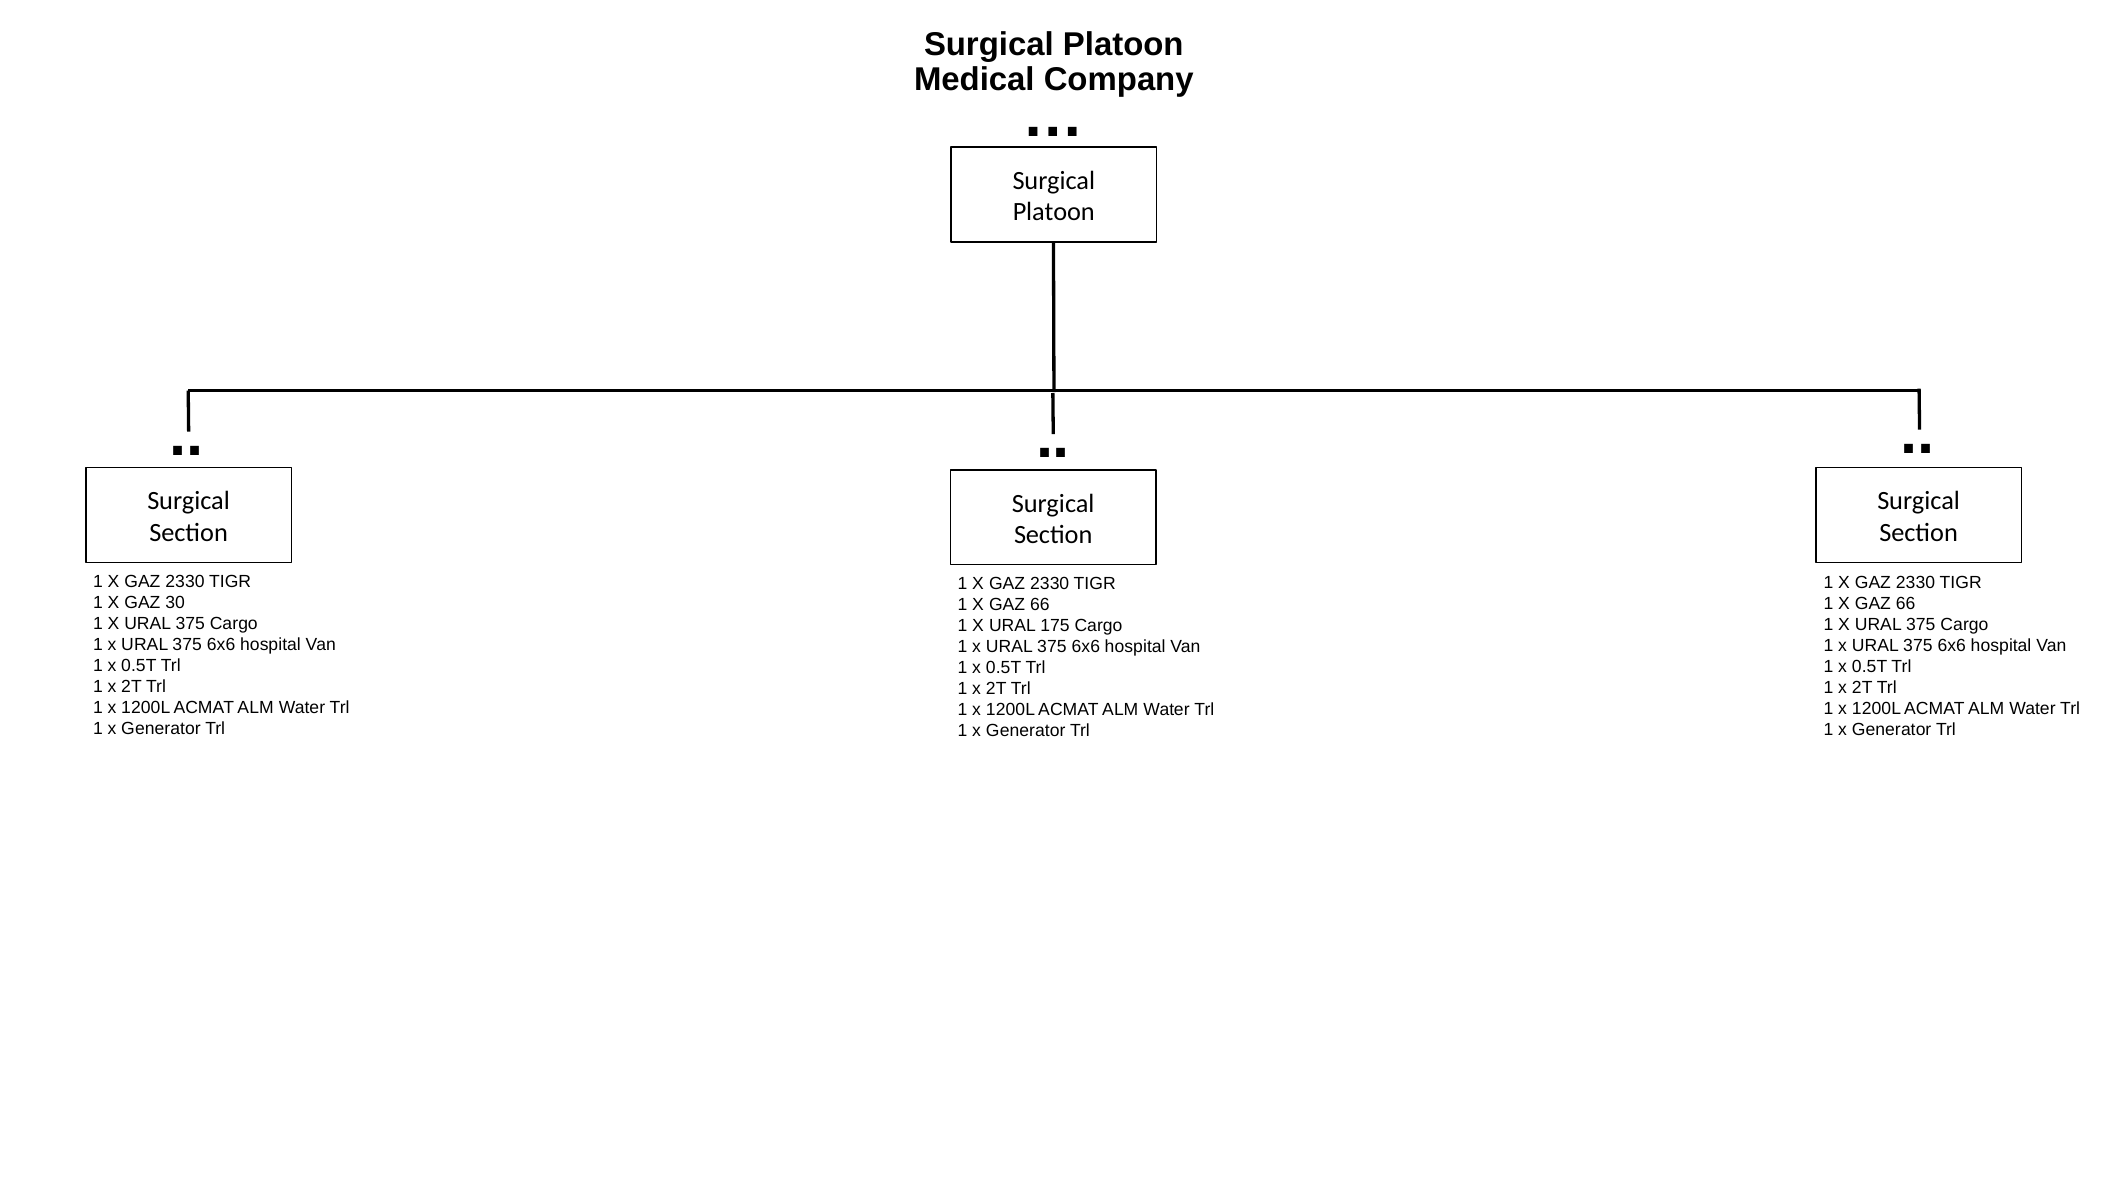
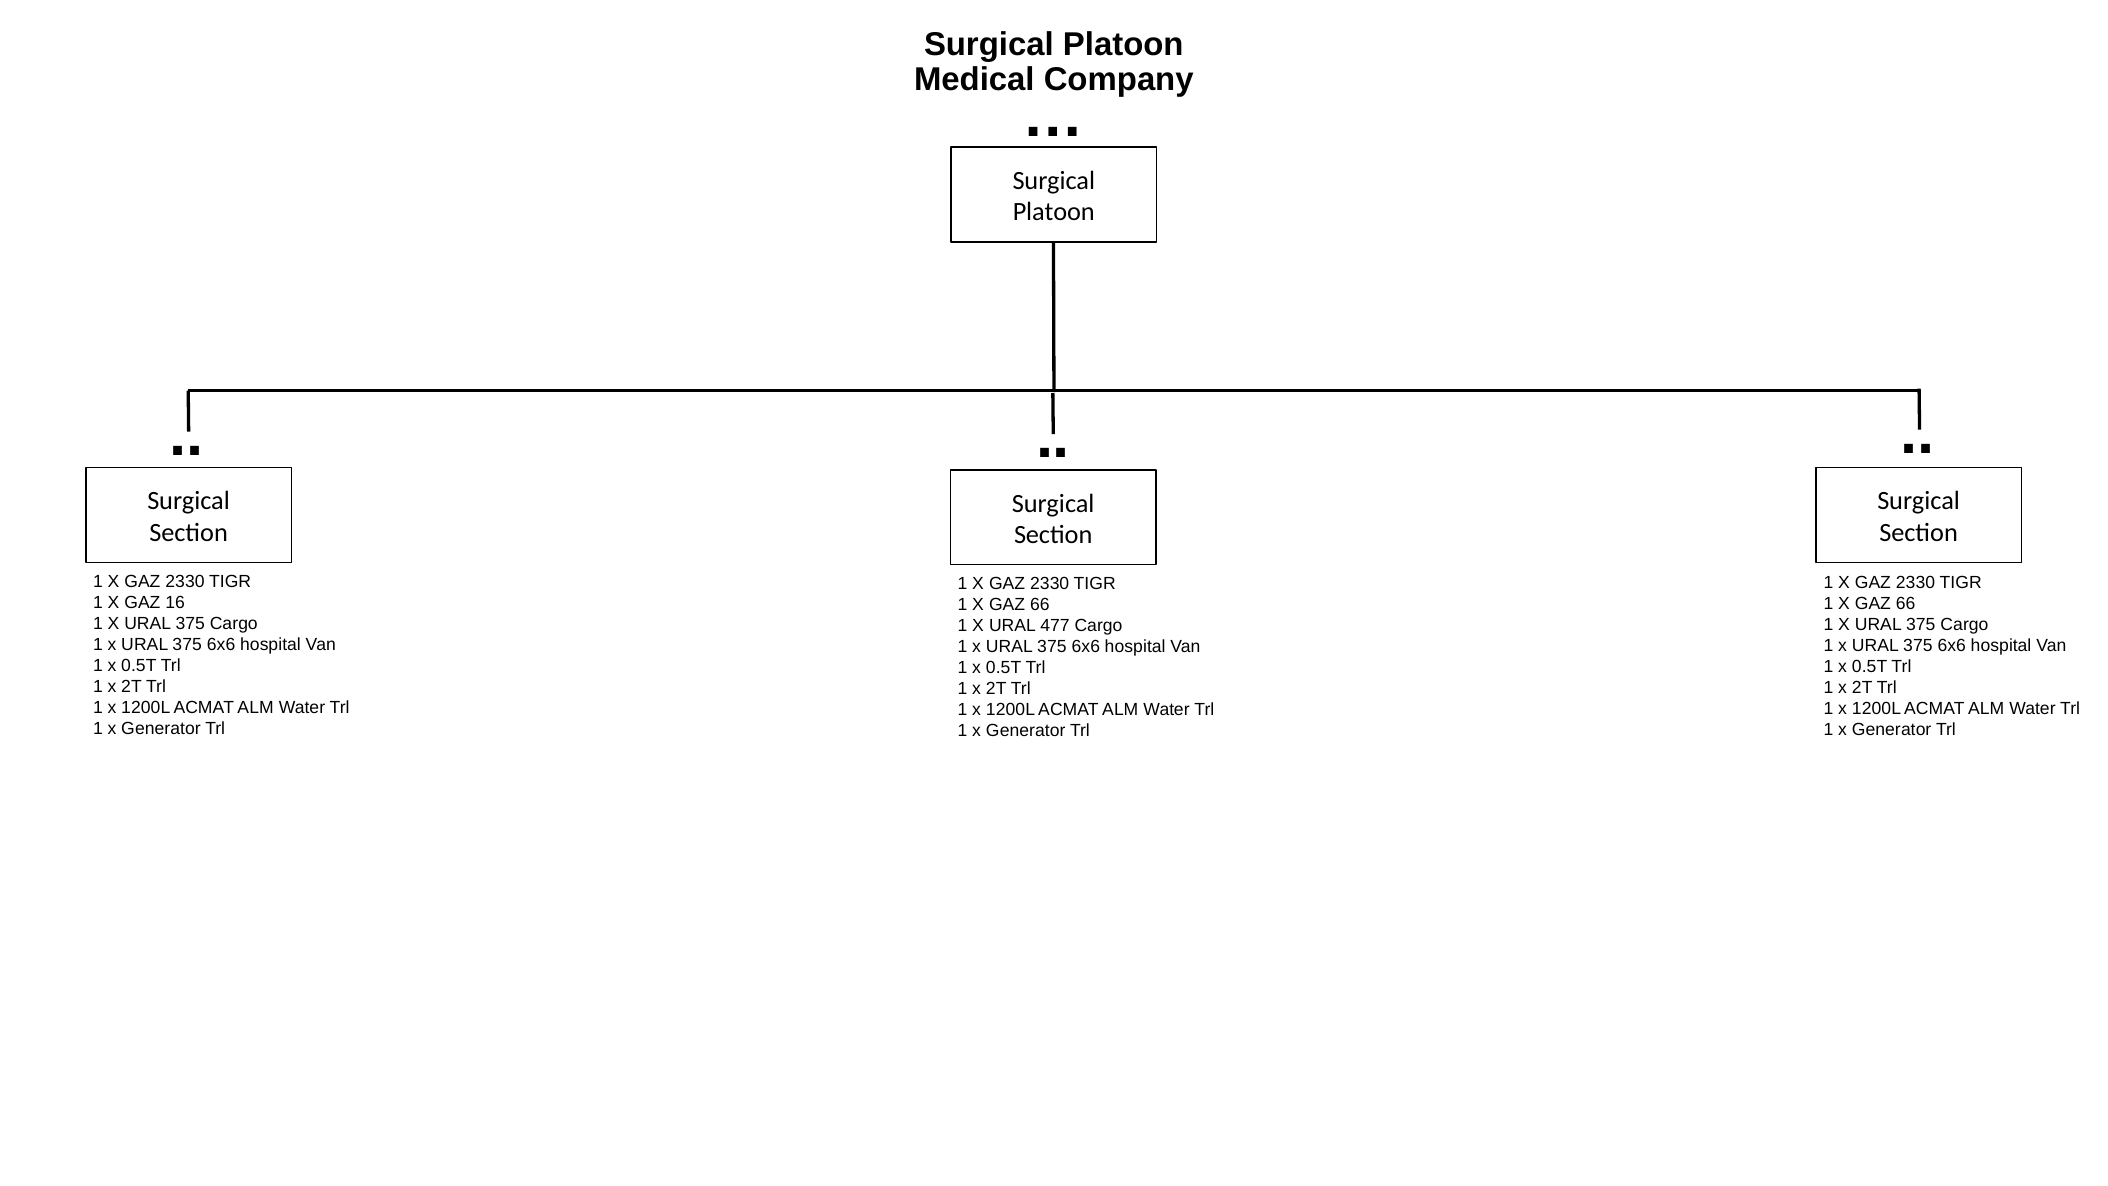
30: 30 -> 16 (175, 602)
175: 175 -> 477 (1055, 626)
